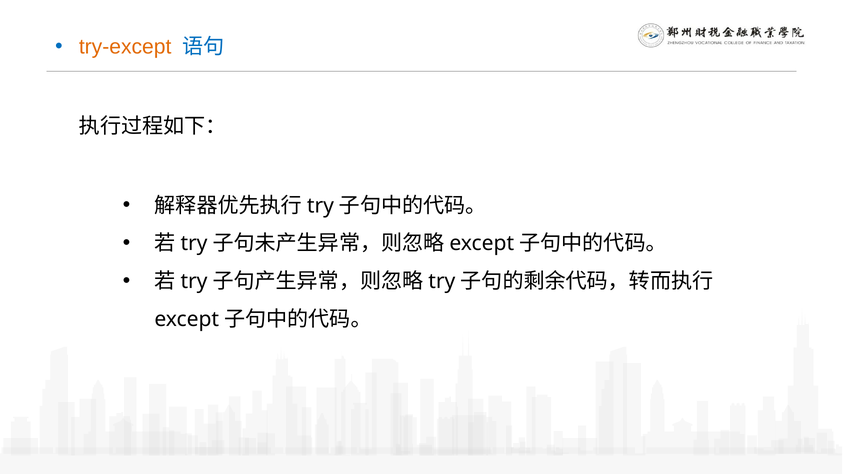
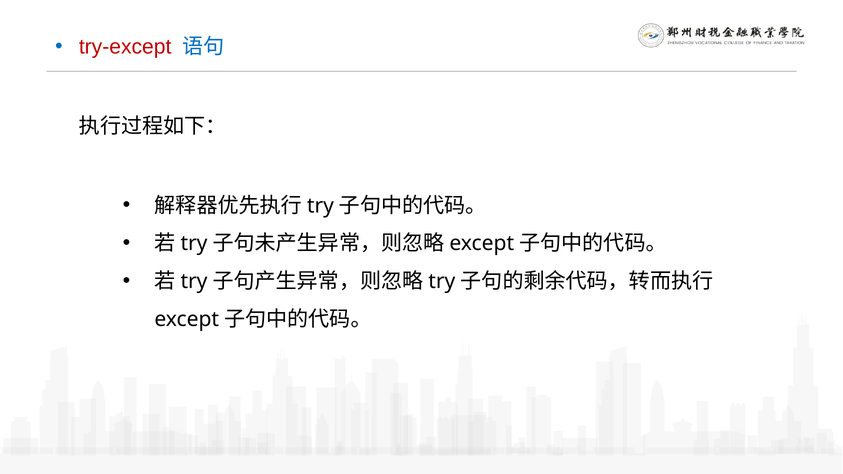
try-except colour: orange -> red (125, 47)
